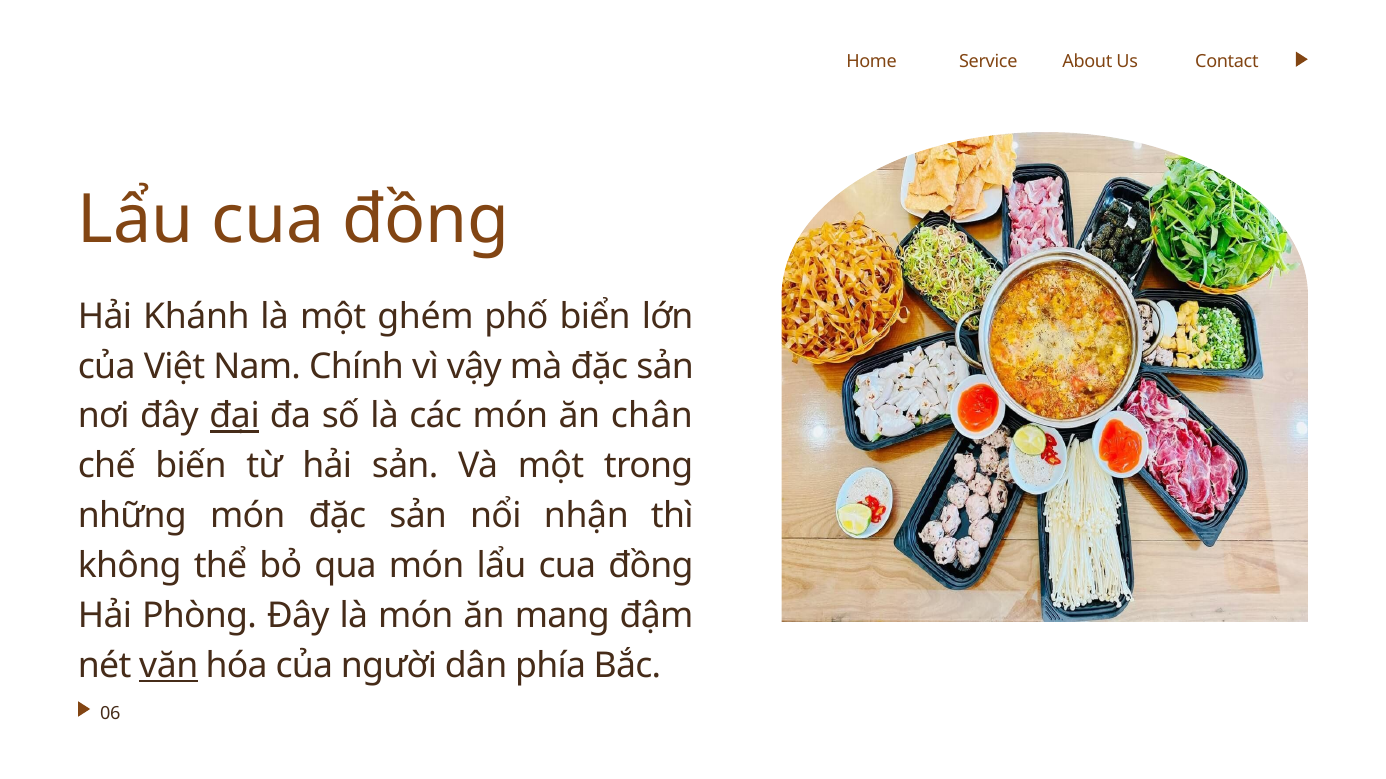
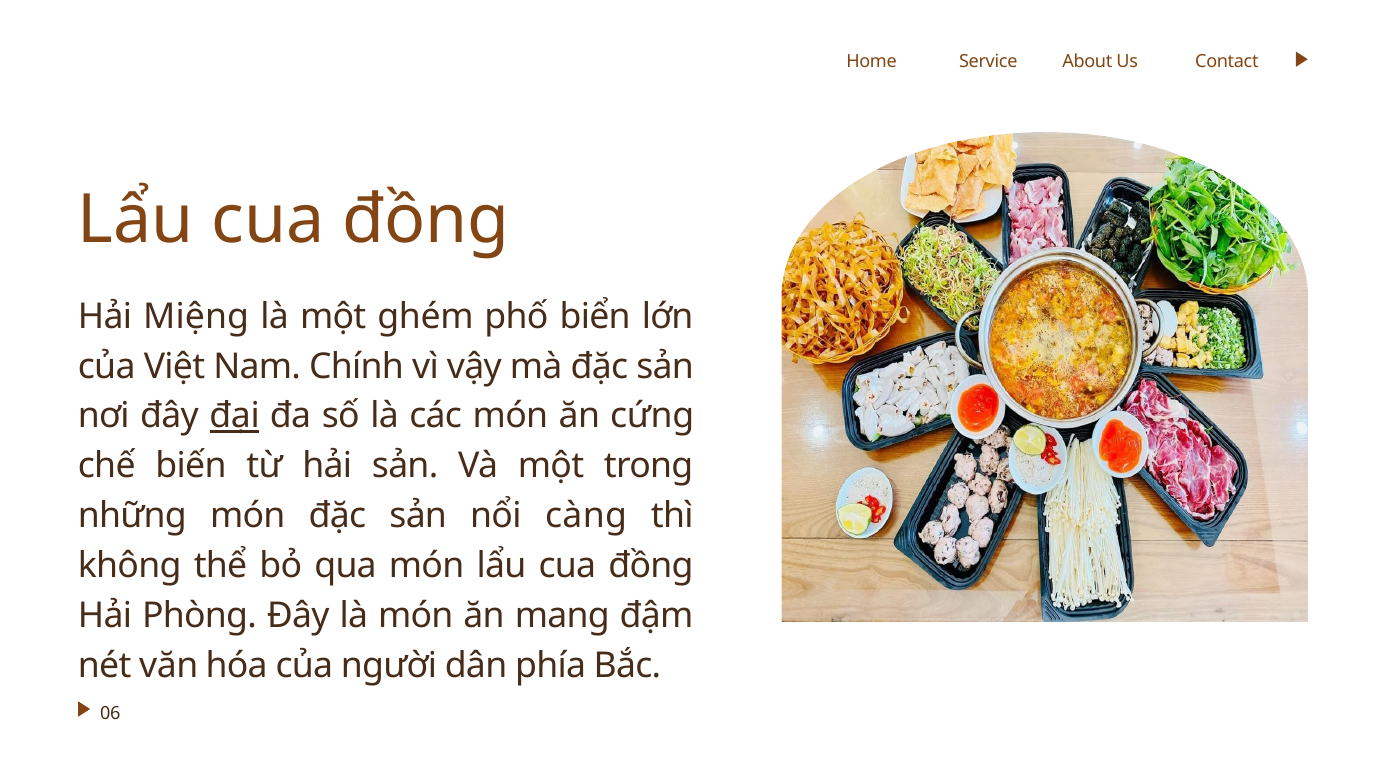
Khánh: Khánh -> Miệng (196, 317)
chân: chân -> cứng (652, 417)
nhận: nhận -> càng (586, 516)
văn underline: present -> none (169, 666)
